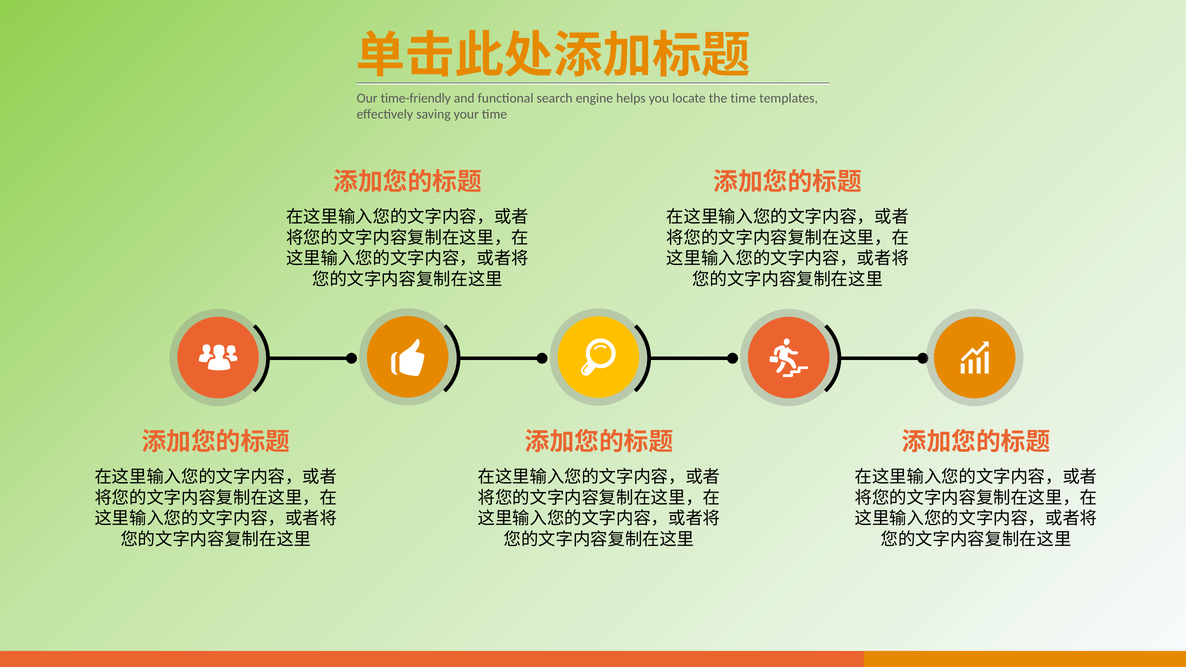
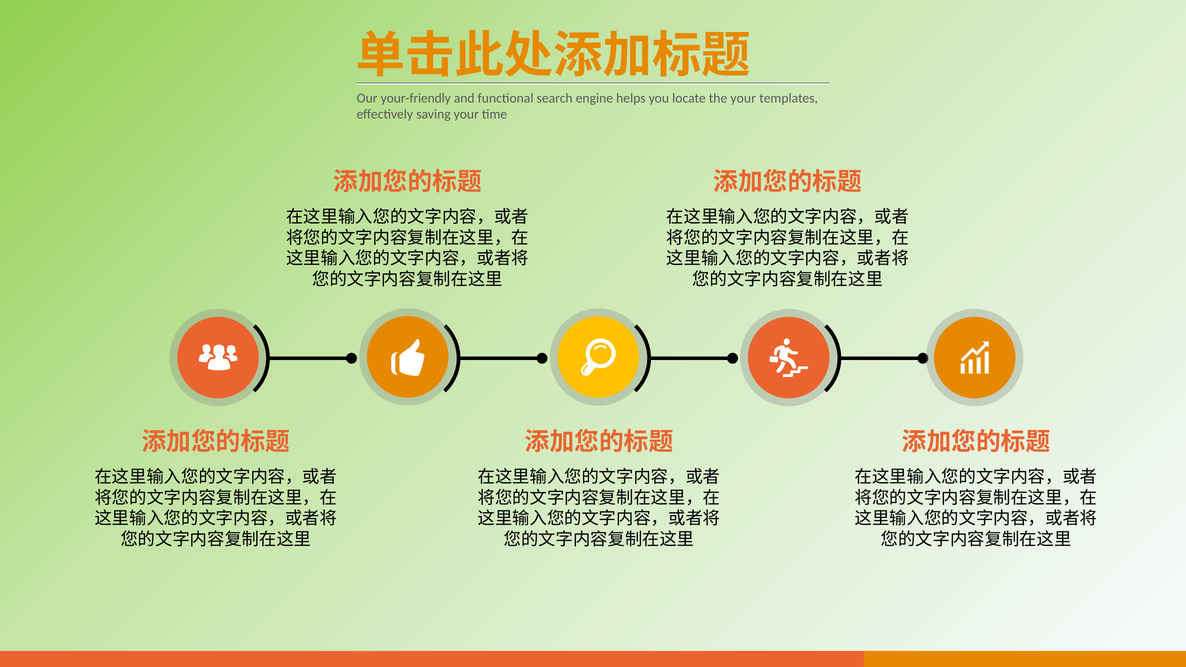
time-friendly: time-friendly -> your-friendly (416, 98)
the time: time -> your (743, 98)
